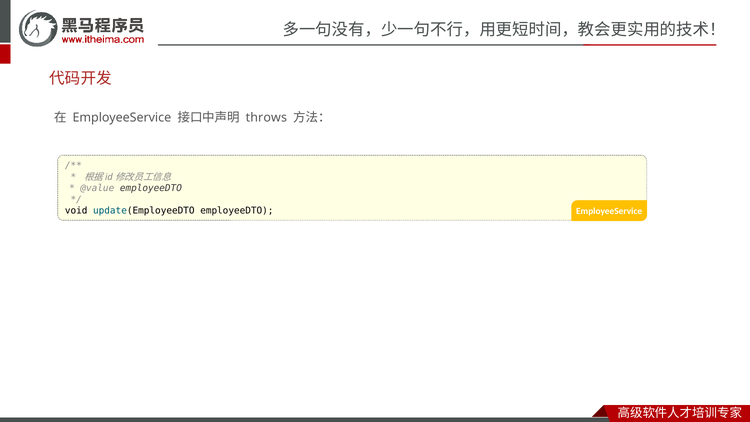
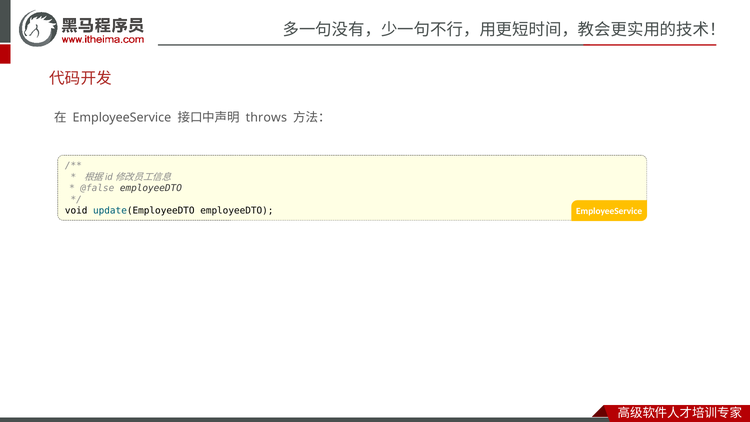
@value: @value -> @false (97, 188)
